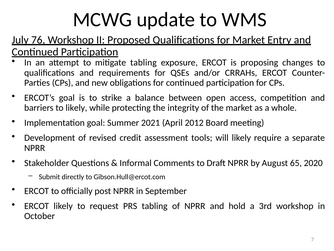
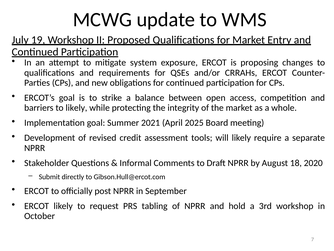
76: 76 -> 19 (38, 40)
mitigate tabling: tabling -> system (143, 63)
2012: 2012 -> 2025 (194, 123)
65: 65 -> 18 (296, 163)
